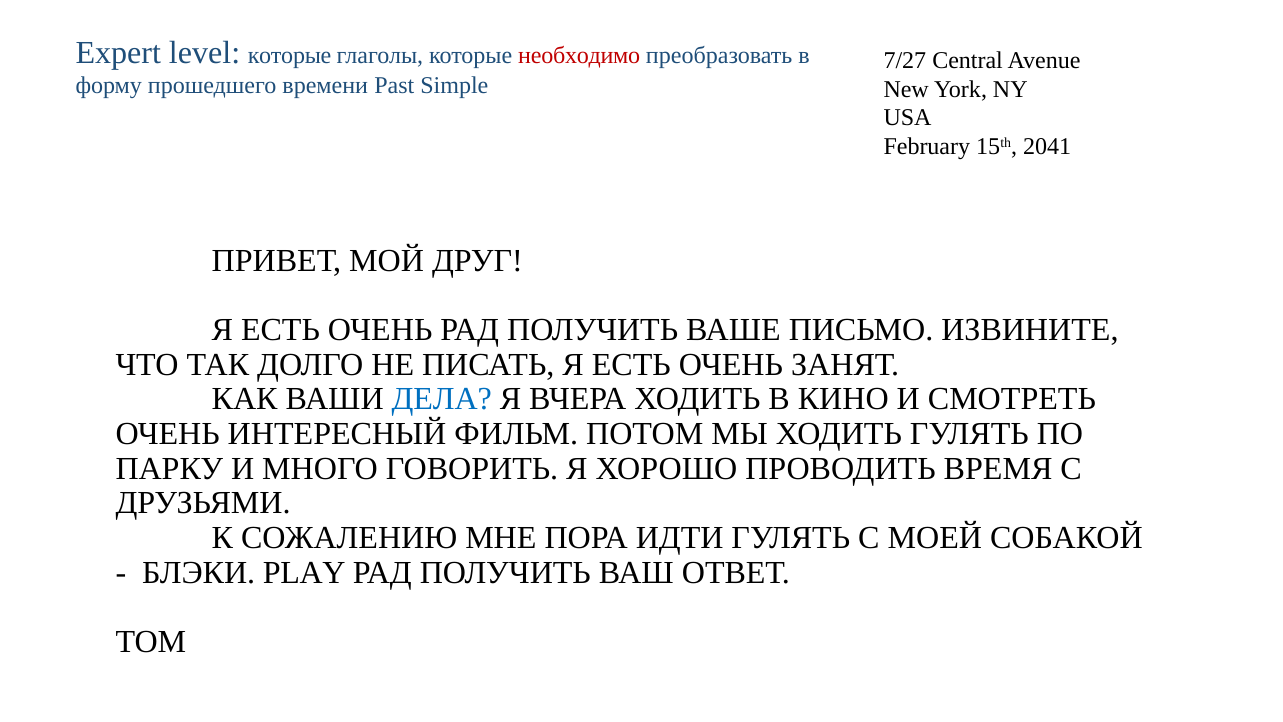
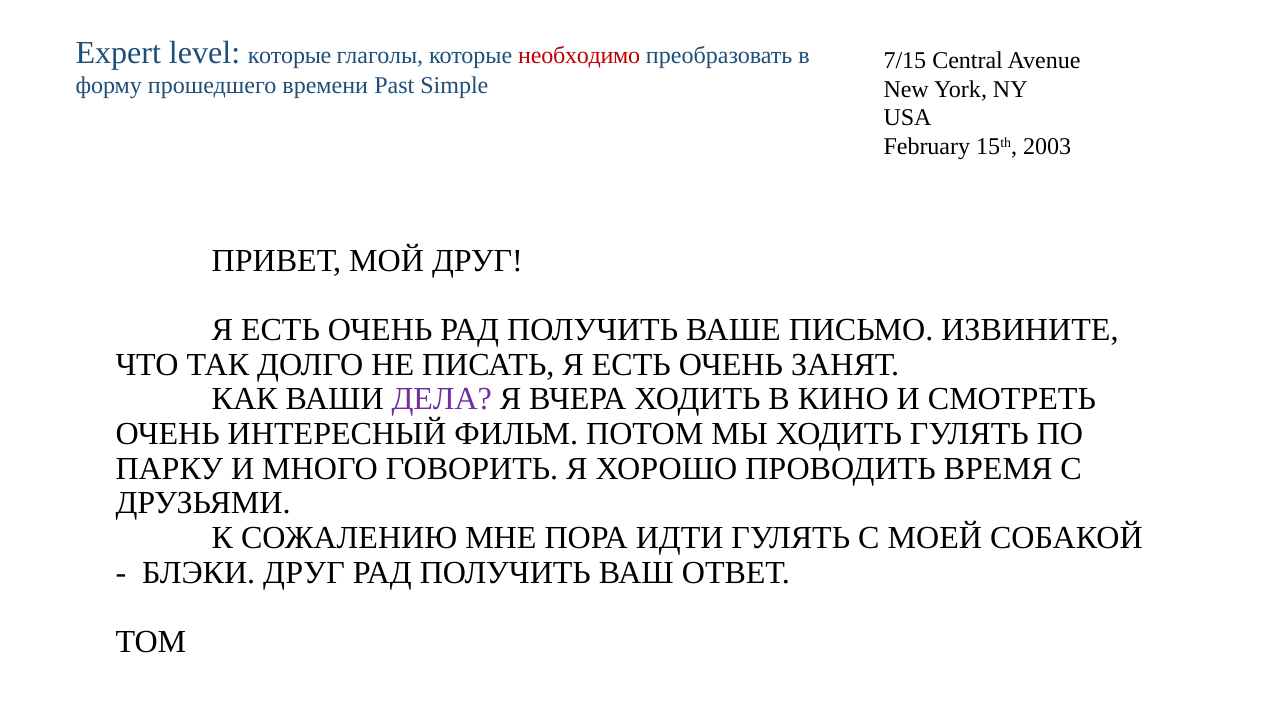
7/27: 7/27 -> 7/15 (905, 60)
2041: 2041 -> 2003 (1047, 147)
ДЕЛА colour: blue -> purple (442, 399)
БЛЭКИ PLAY: PLAY -> ДРУГ (304, 572)
